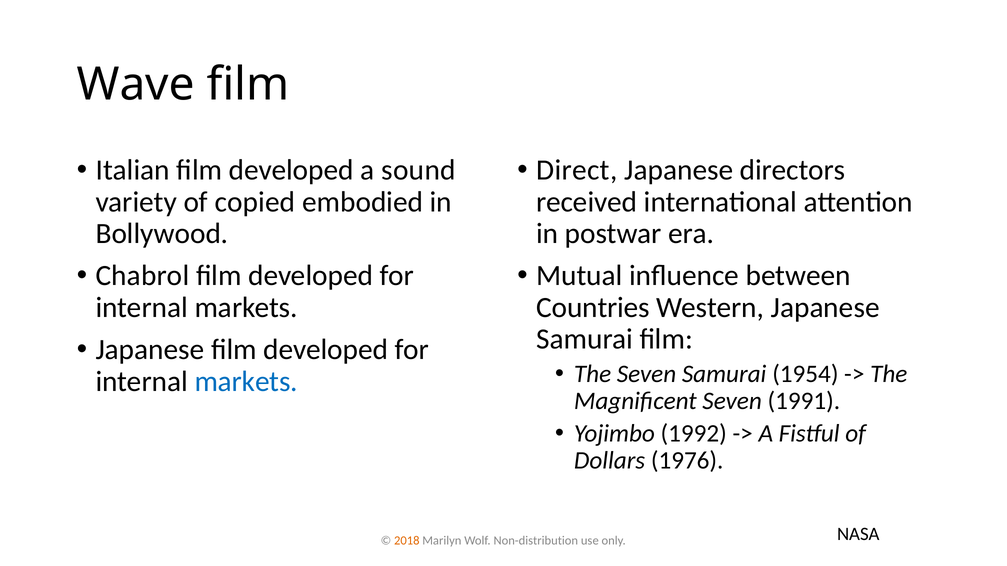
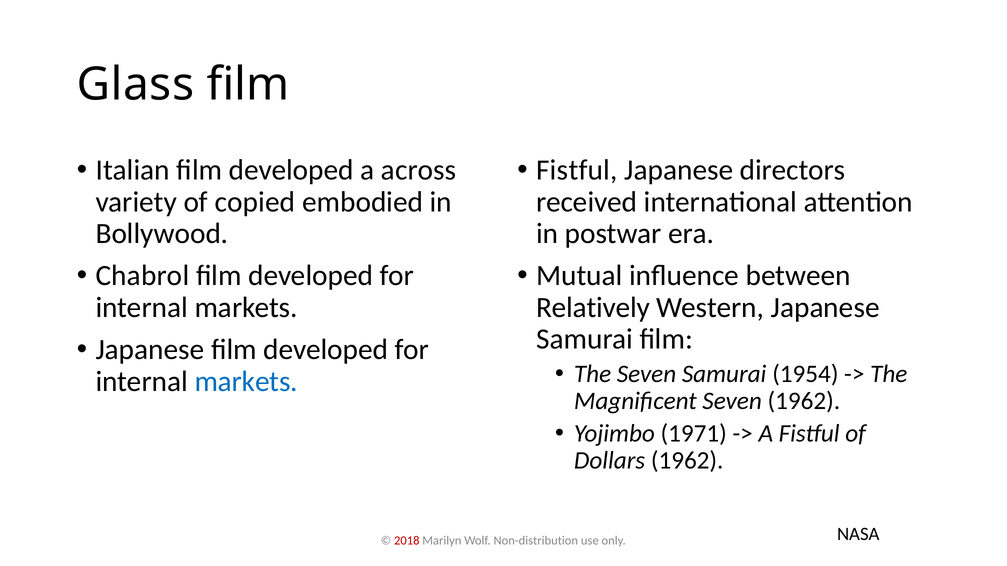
Wave: Wave -> Glass (135, 85)
sound: sound -> across (419, 170)
Direct: Direct -> Fistful (577, 170)
Countries: Countries -> Relatively (593, 308)
Seven 1991: 1991 -> 1962 (804, 401)
1992: 1992 -> 1971 (694, 434)
Dollars 1976: 1976 -> 1962 (687, 461)
2018 colour: orange -> red (407, 541)
